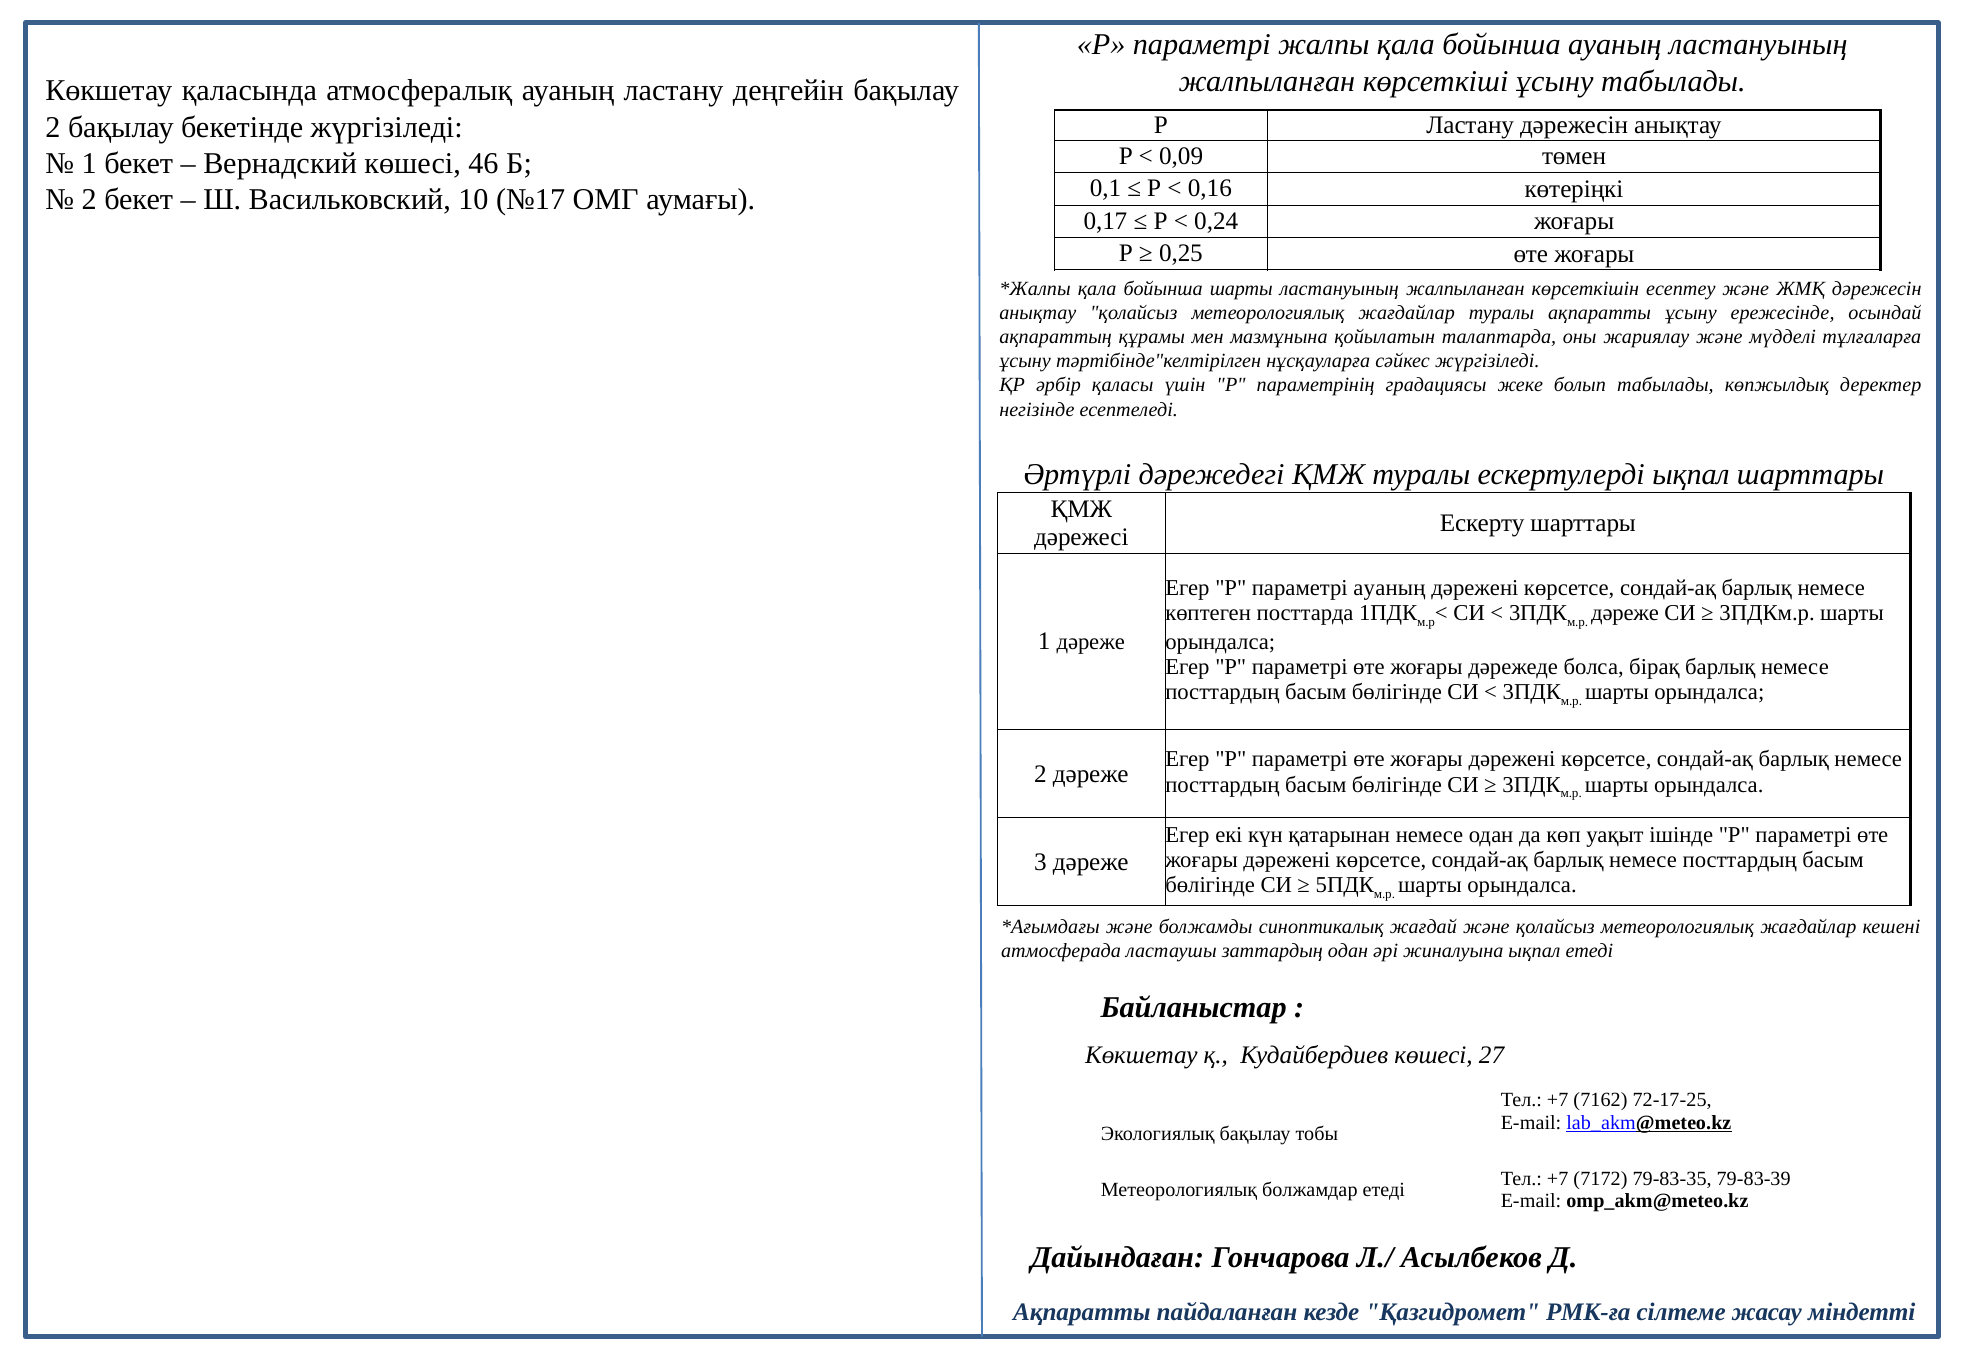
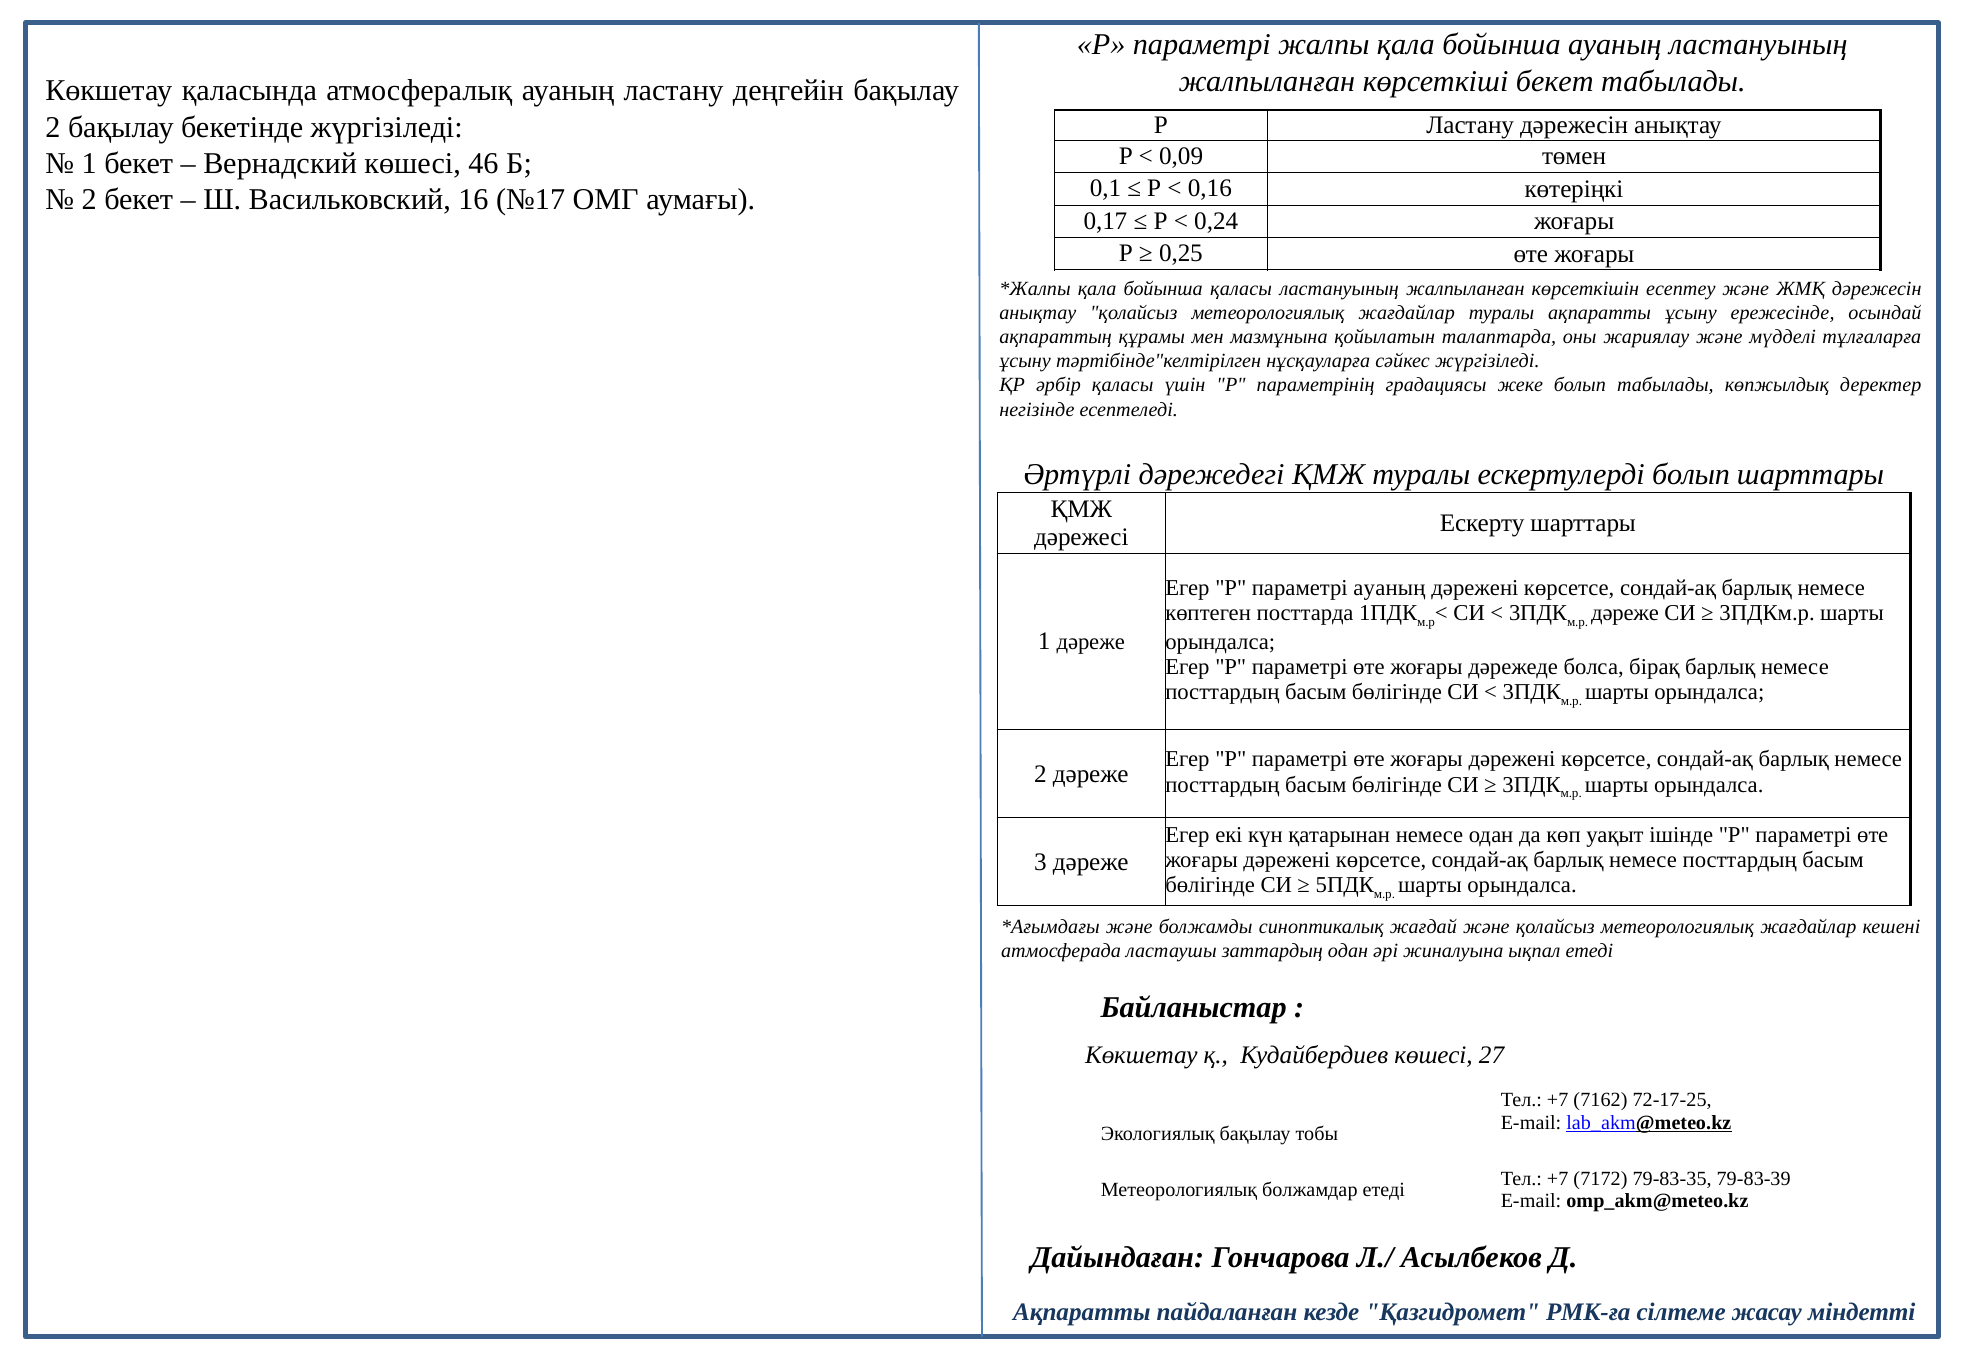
көрсеткіші ұсыну: ұсыну -> бекет (1555, 81)
10: 10 -> 16 (473, 200)
бойынша шарты: шарты -> қаласы (1241, 289)
ескертулерді ықпал: ықпал -> болып (1691, 474)
